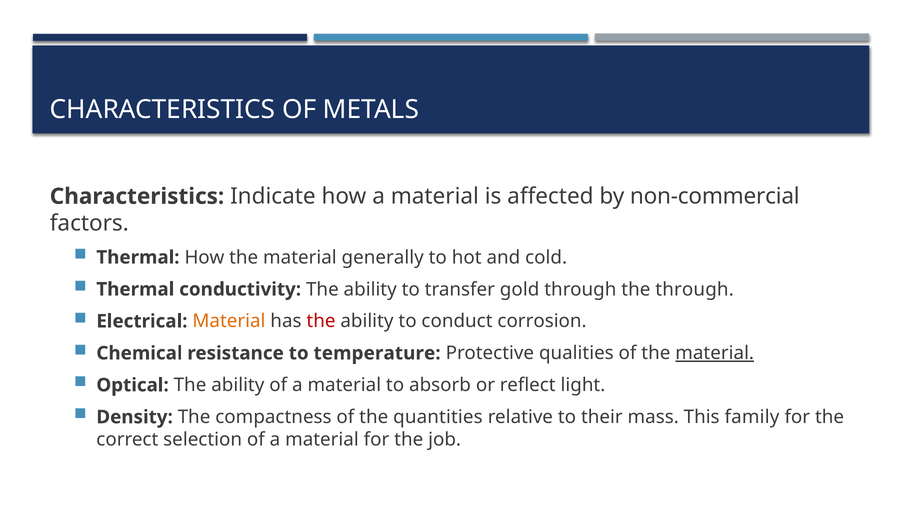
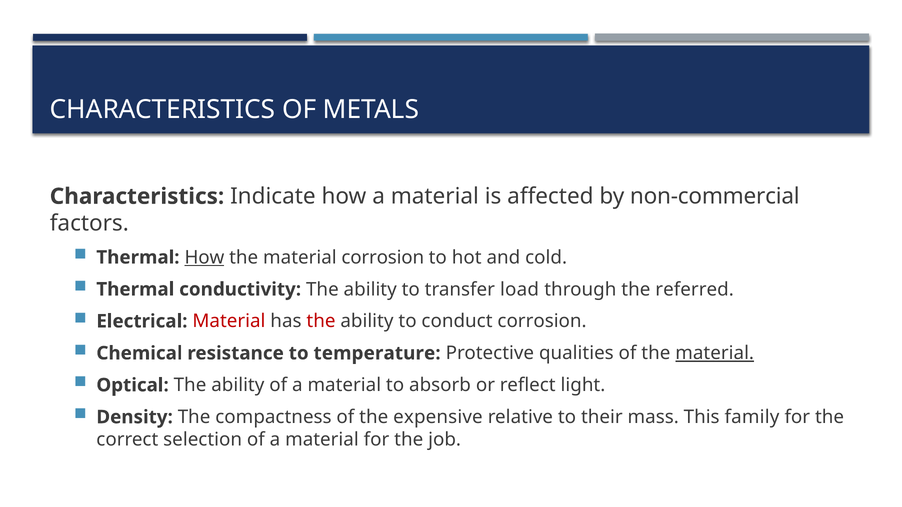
How underline: none -> present (204, 258)
material generally: generally -> corrosion (383, 258)
gold: gold -> load (520, 290)
the through: through -> referred (695, 290)
Material colour: orange -> red (229, 321)
quantities: quantities -> expensive (438, 417)
